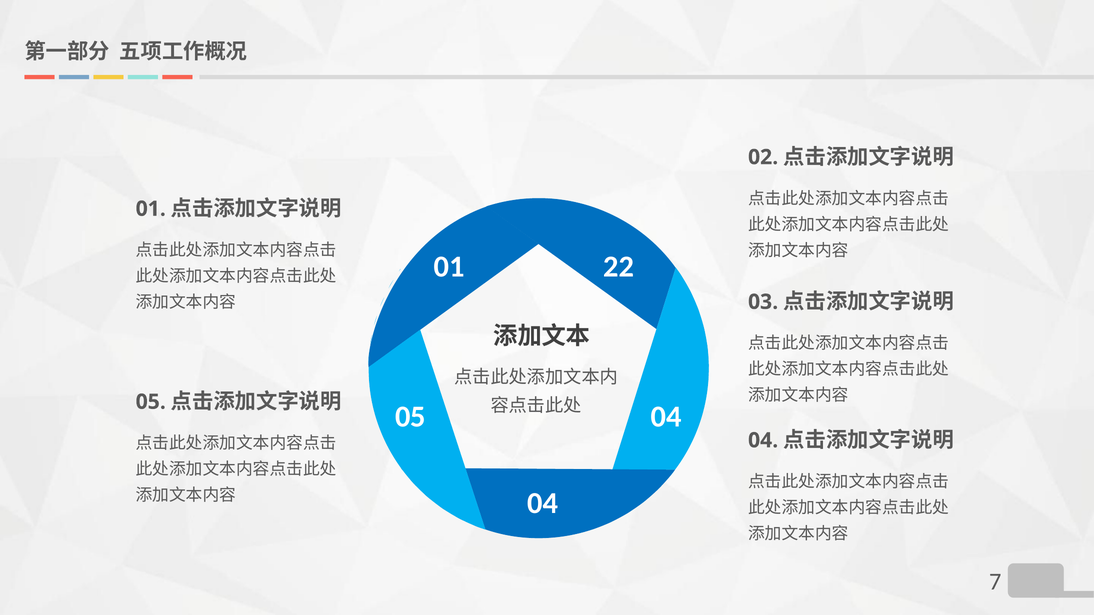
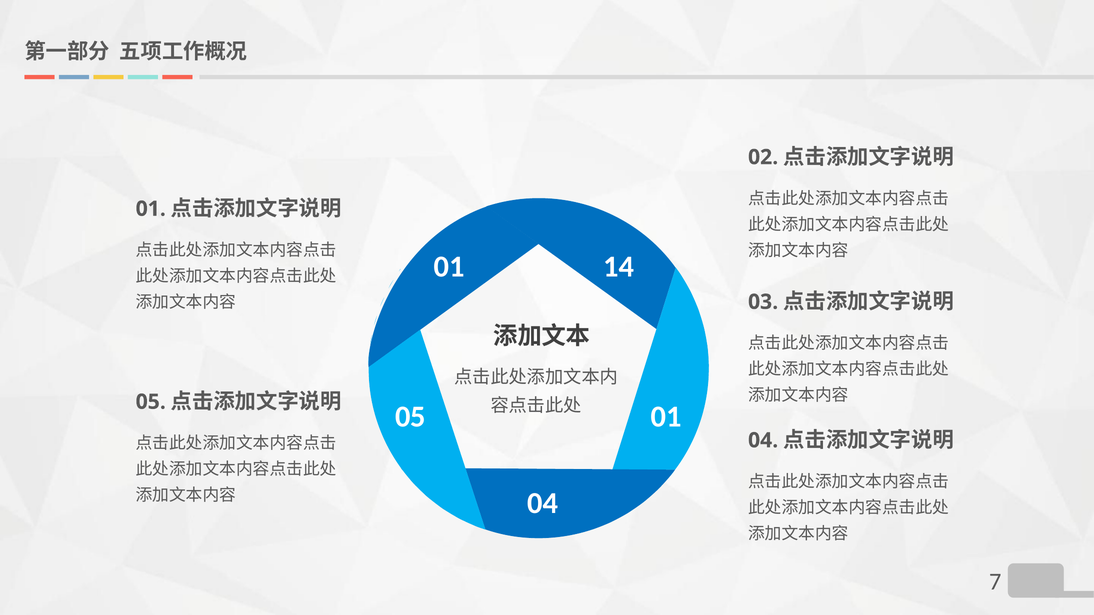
22: 22 -> 14 (619, 267)
05 04: 04 -> 01 (666, 417)
